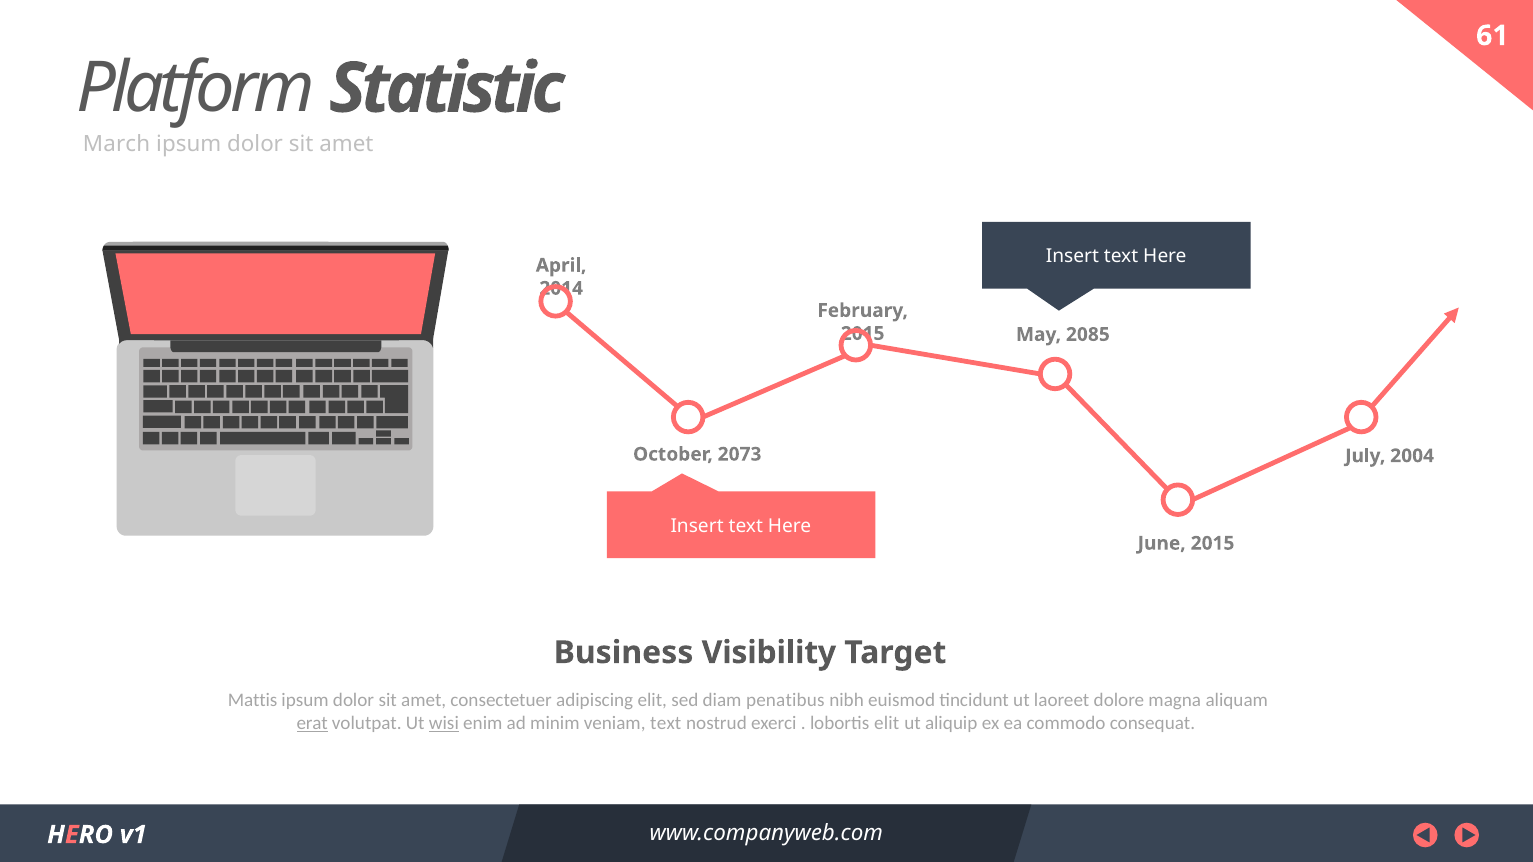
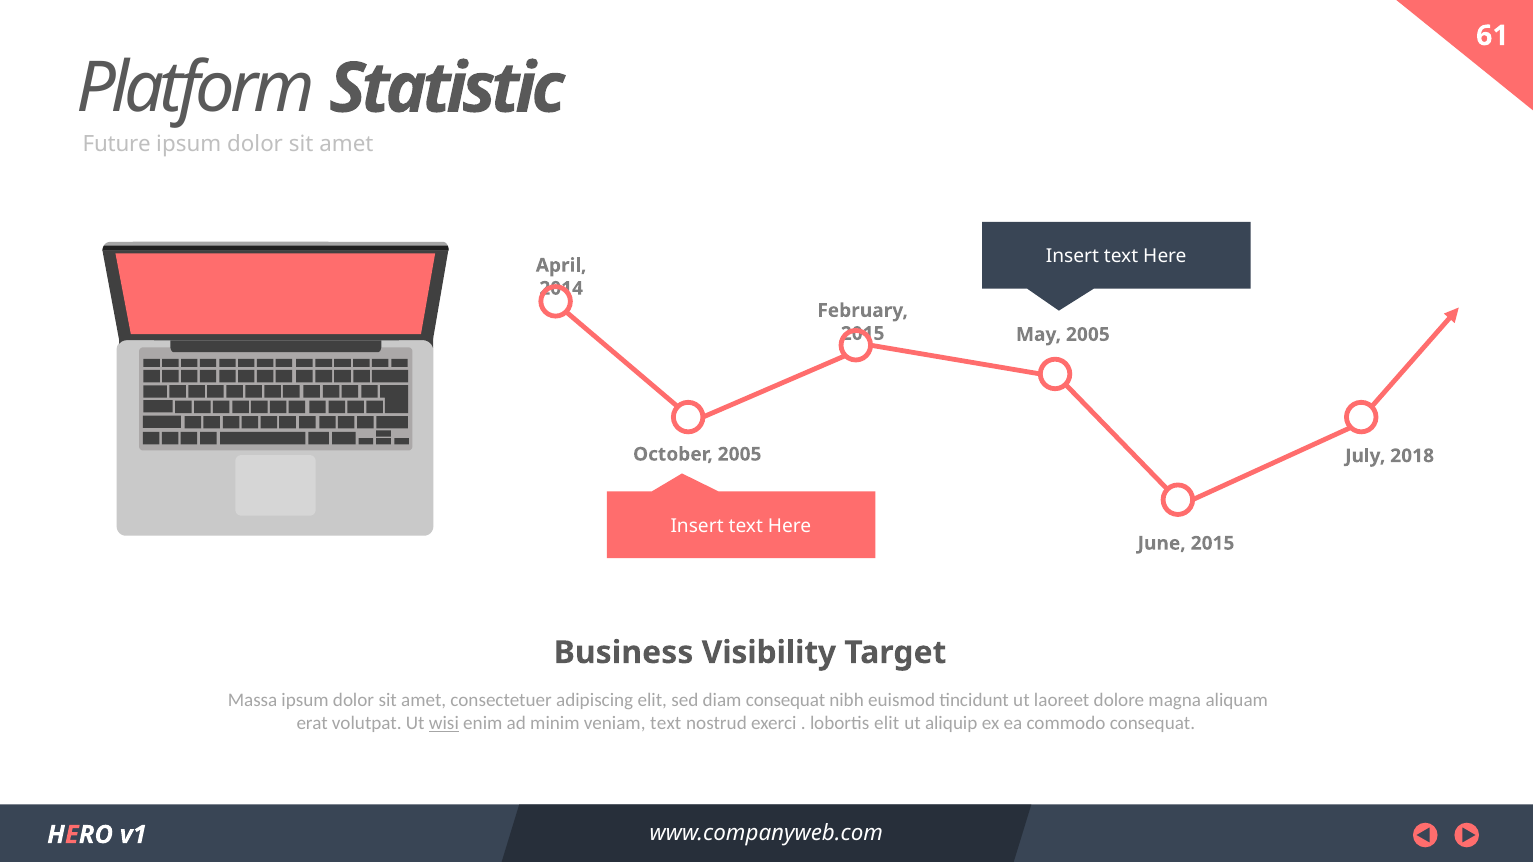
March: March -> Future (117, 144)
2085: 2085 -> 2005 (1088, 335)
October 2073: 2073 -> 2005 (740, 454)
2004: 2004 -> 2018 (1412, 456)
Mattis: Mattis -> Massa (253, 700)
diam penatibus: penatibus -> consequat (786, 700)
erat underline: present -> none (312, 723)
